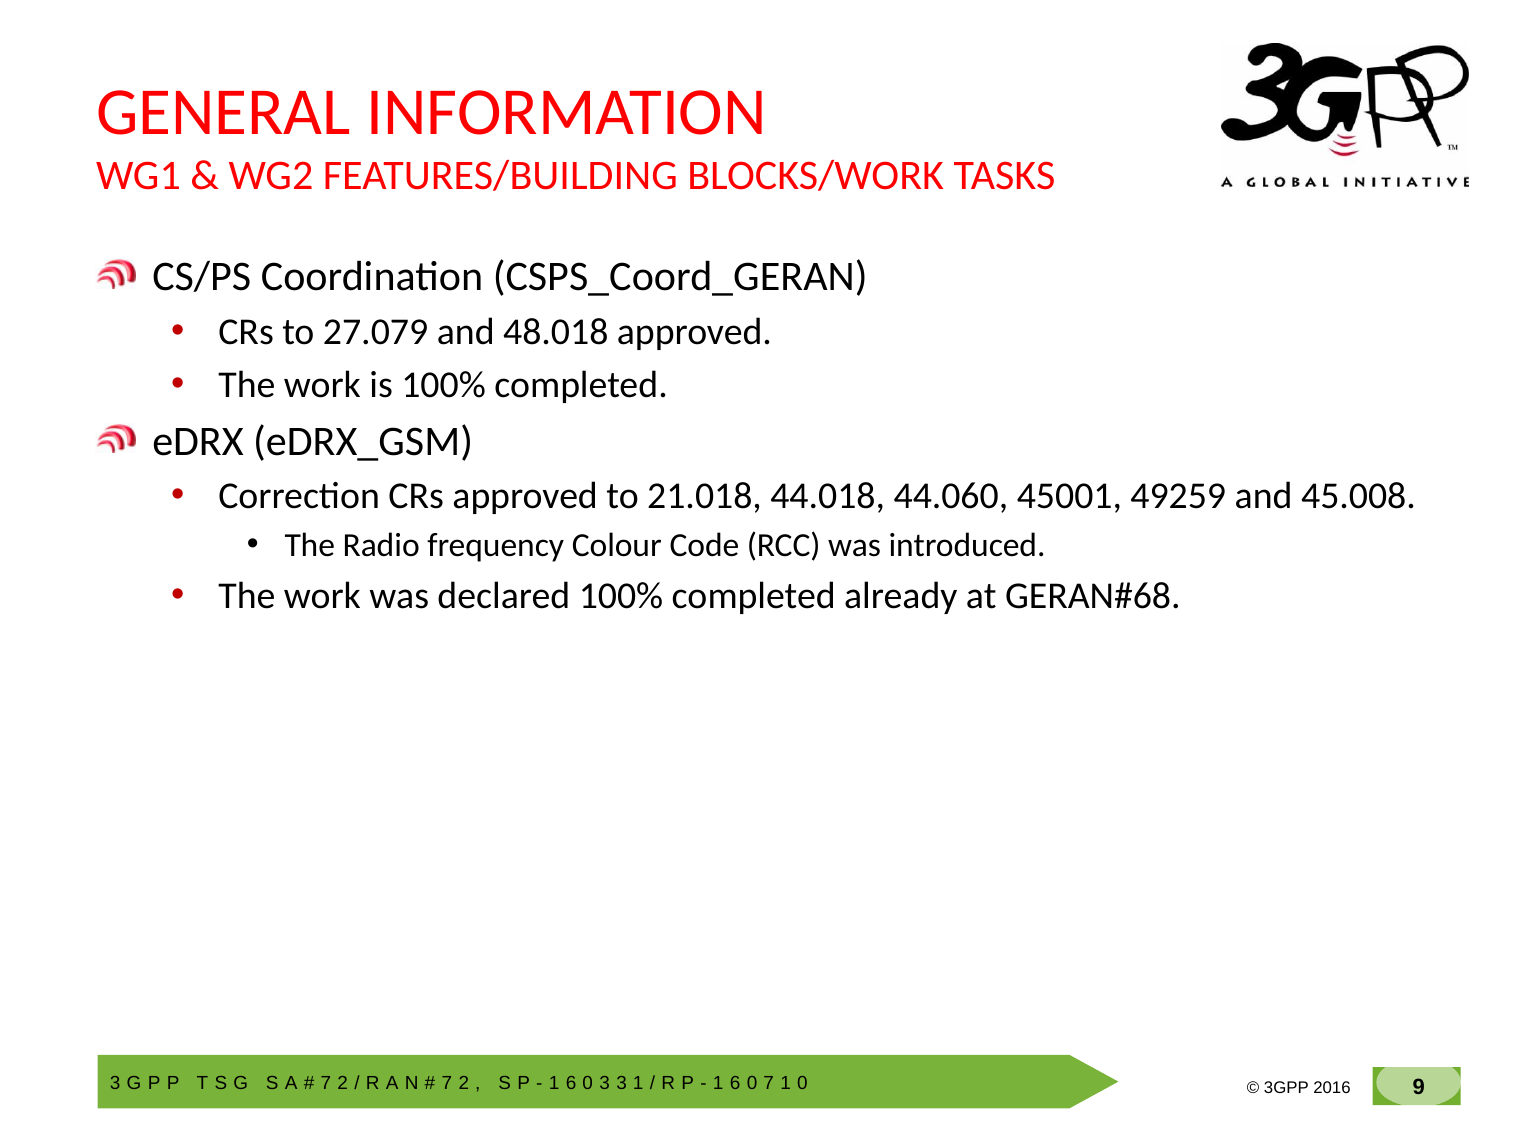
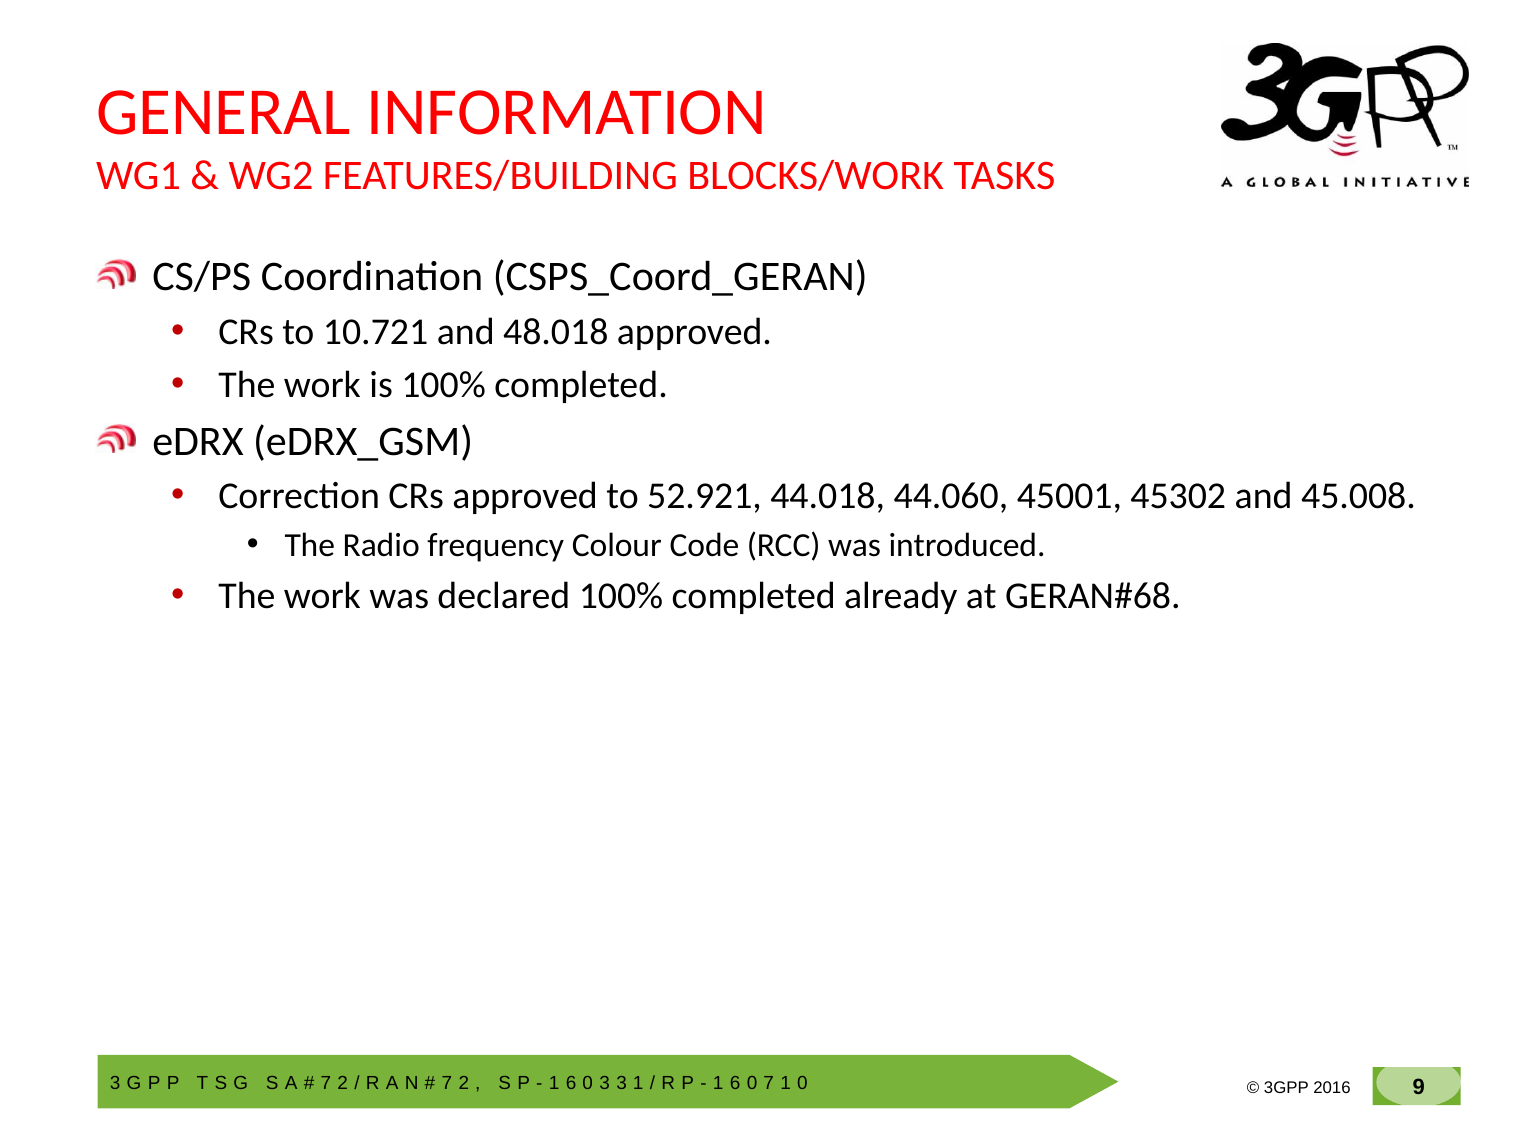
27.079: 27.079 -> 10.721 (376, 332)
21.018: 21.018 -> 52.921 (705, 496)
49259: 49259 -> 45302 (1178, 496)
